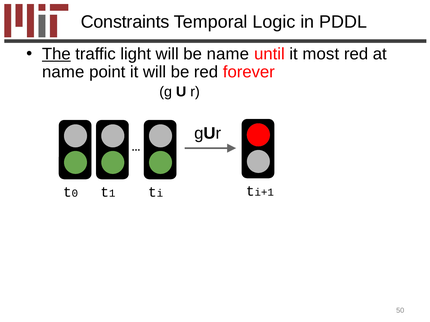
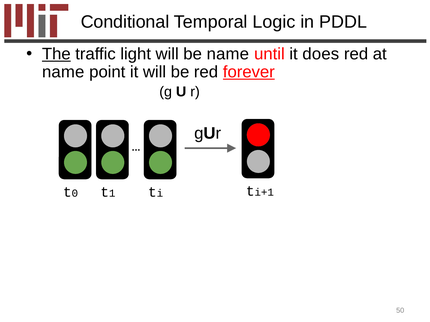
Constraints: Constraints -> Conditional (125, 22)
most: most -> does (321, 54)
forever underline: none -> present (249, 72)
